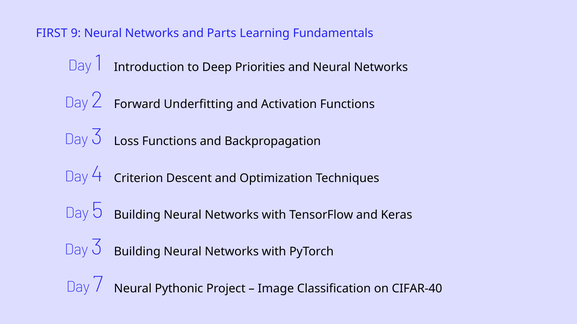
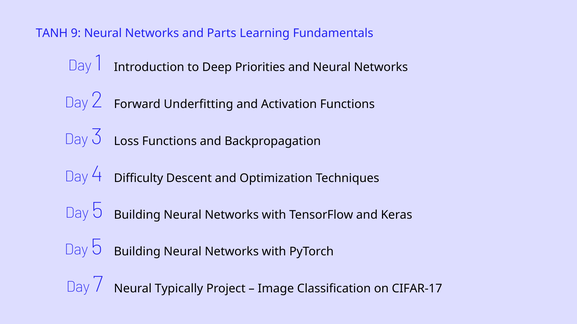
FIRST: FIRST -> TANH (52, 33)
Criterion: Criterion -> Difficulty (139, 179)
3: 3 -> 5 (97, 248)
Pythonic: Pythonic -> Typically (179, 289)
CIFAR-40: CIFAR-40 -> CIFAR-17 (417, 289)
